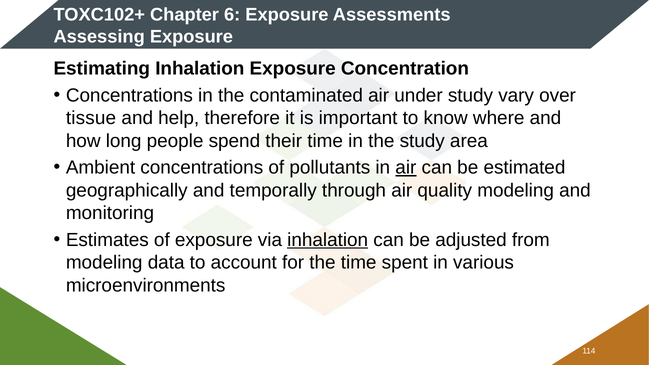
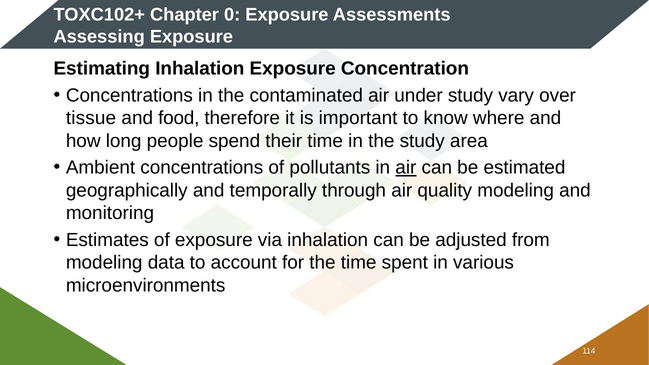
6: 6 -> 0 (232, 15)
help: help -> food (179, 118)
inhalation underline: present -> none (328, 240)
